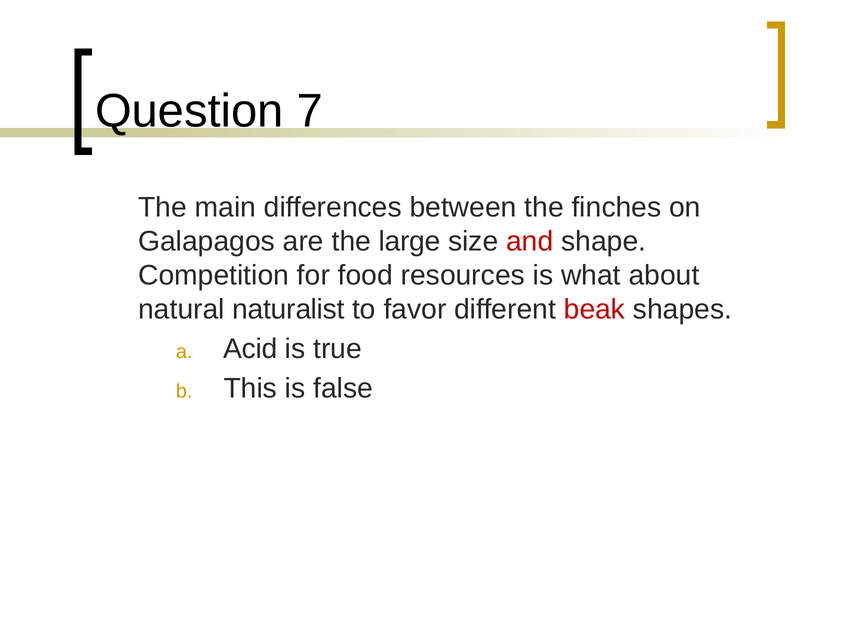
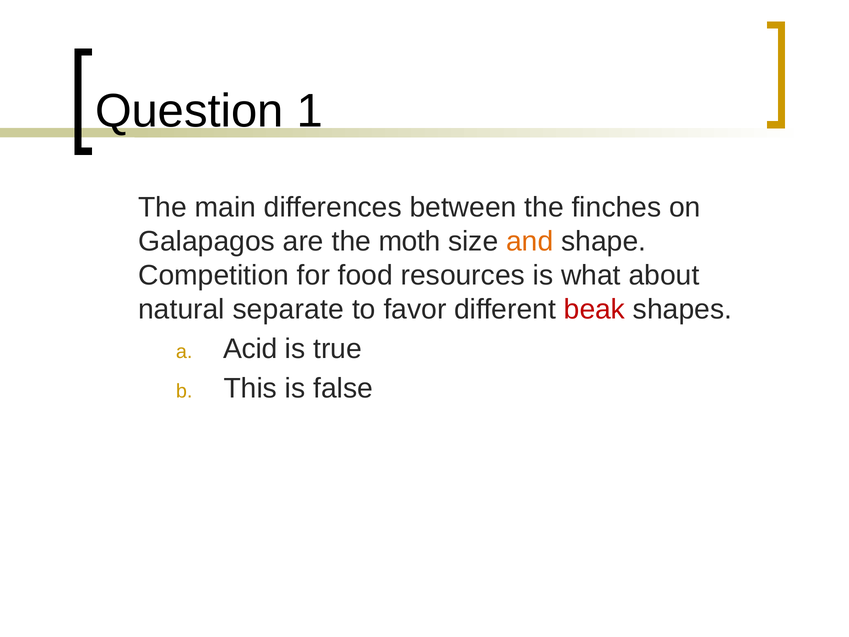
7: 7 -> 1 (310, 111)
large: large -> moth (410, 241)
and colour: red -> orange (530, 241)
naturalist: naturalist -> separate (288, 309)
